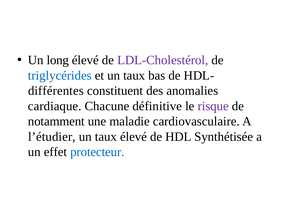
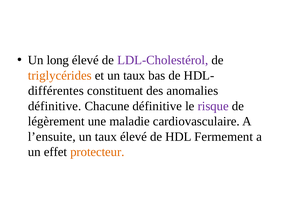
triglycérides colour: blue -> orange (60, 76)
cardiaque: cardiaque -> définitive (55, 106)
notamment: notamment -> légèrement (56, 121)
l’étudier: l’étudier -> l’ensuite (52, 137)
Synthétisée: Synthétisée -> Fermement (224, 137)
protecteur colour: blue -> orange (97, 152)
